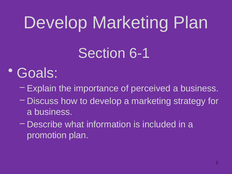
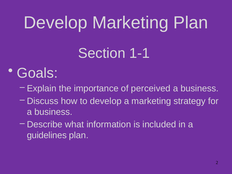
6-1: 6-1 -> 1-1 (140, 53)
promotion: promotion -> guidelines (47, 135)
